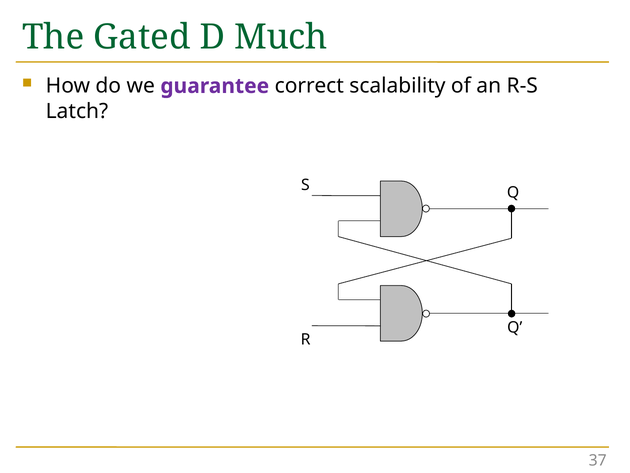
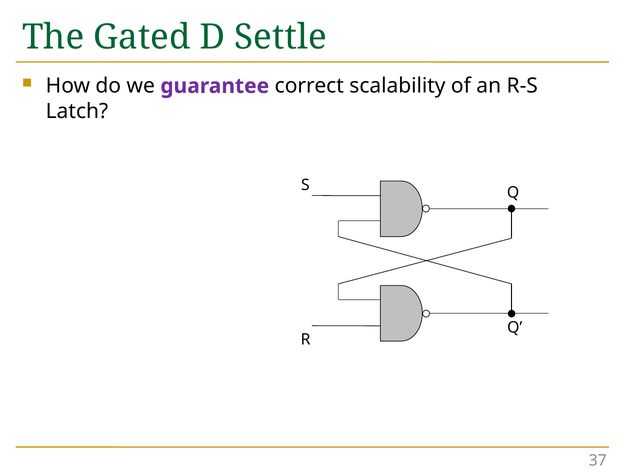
Much: Much -> Settle (281, 37)
